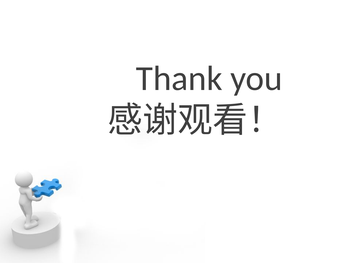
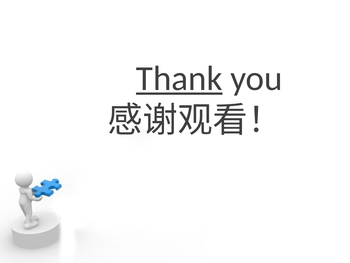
Thank underline: none -> present (179, 78)
